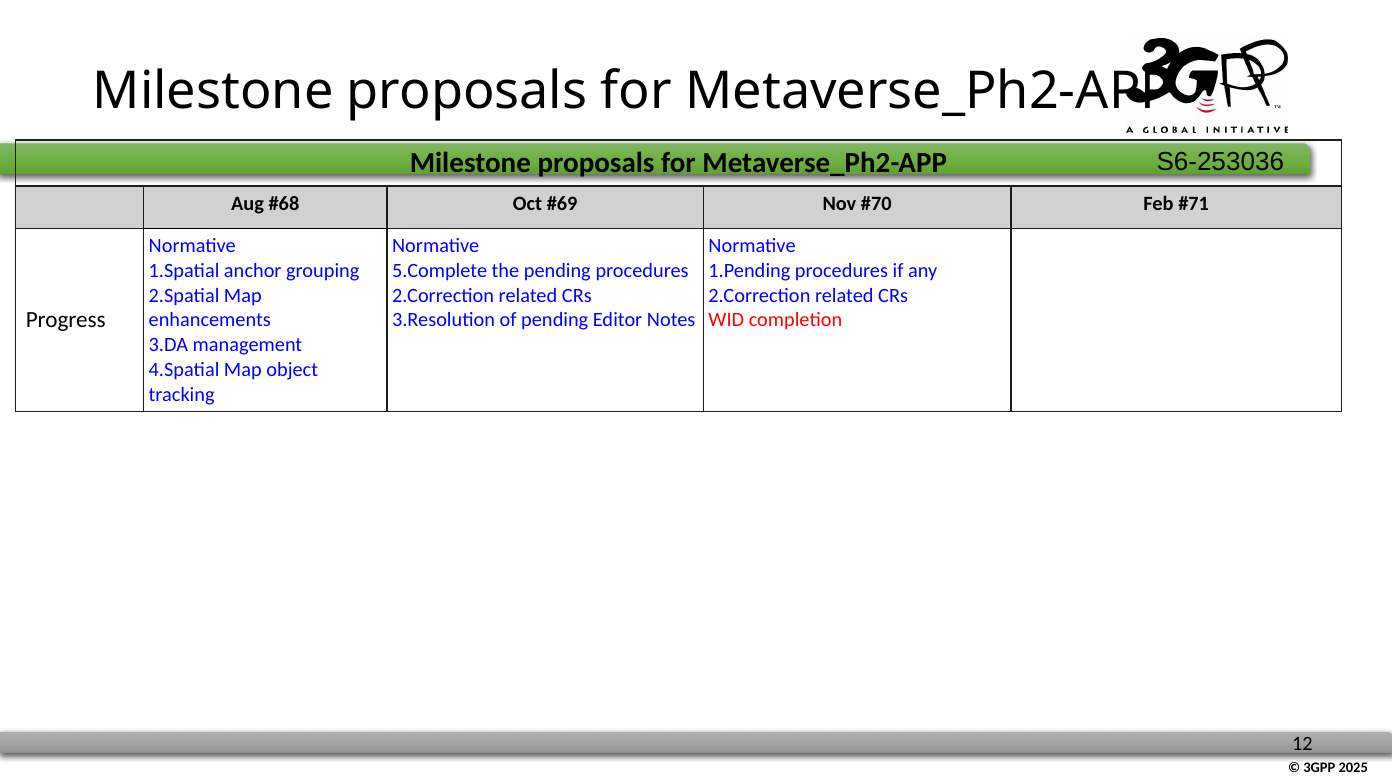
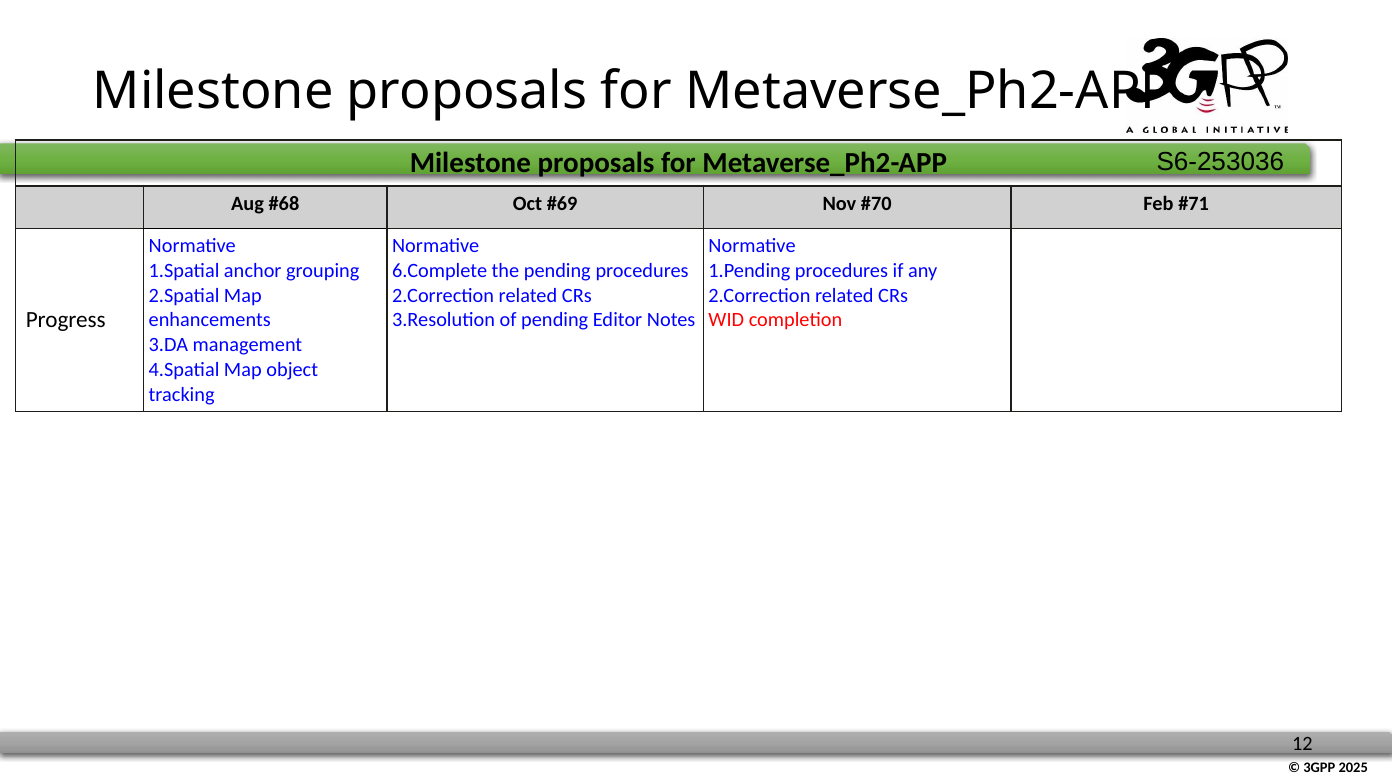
5.Complete: 5.Complete -> 6.Complete (440, 271)
